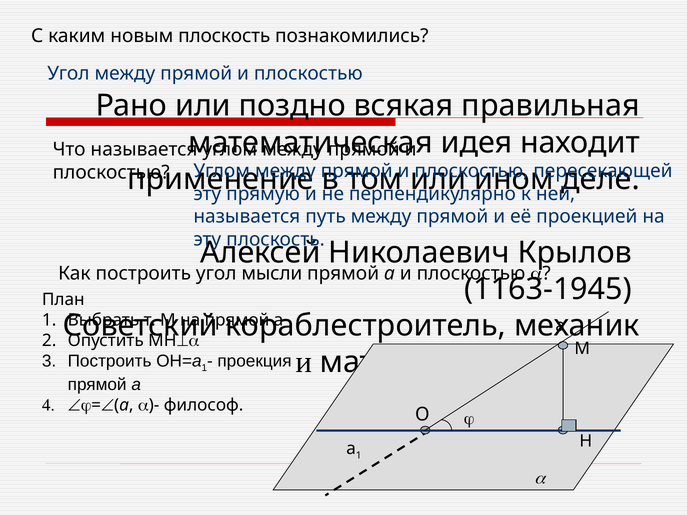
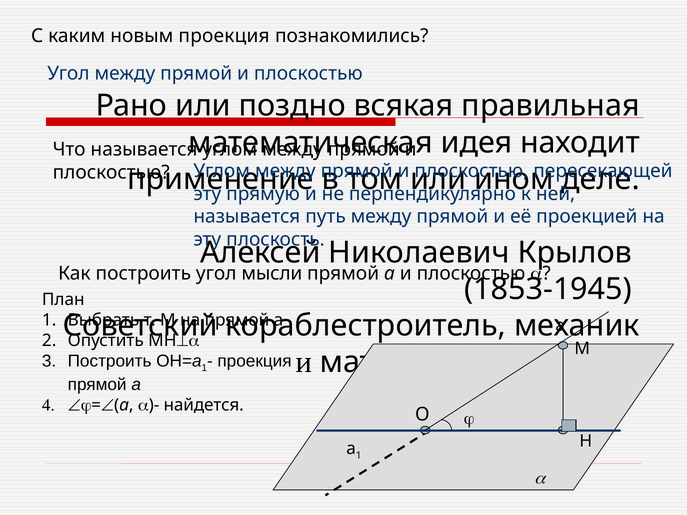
новым плоскость: плоскость -> проекция (224, 36)
1163-1945: 1163-1945 -> 1853-1945 (548, 289)
философ: философ -> найдется (204, 405)
